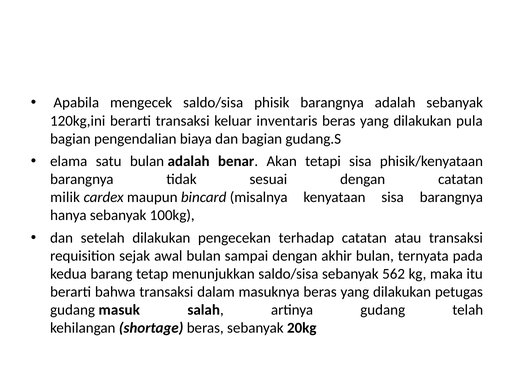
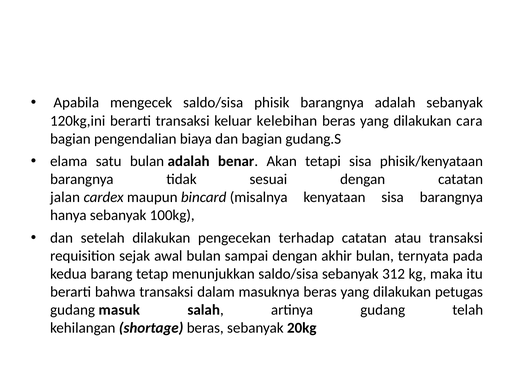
inventaris: inventaris -> kelebihan (287, 121)
pula: pula -> cara (469, 121)
milik: milik -> jalan (65, 197)
562: 562 -> 312 (394, 274)
